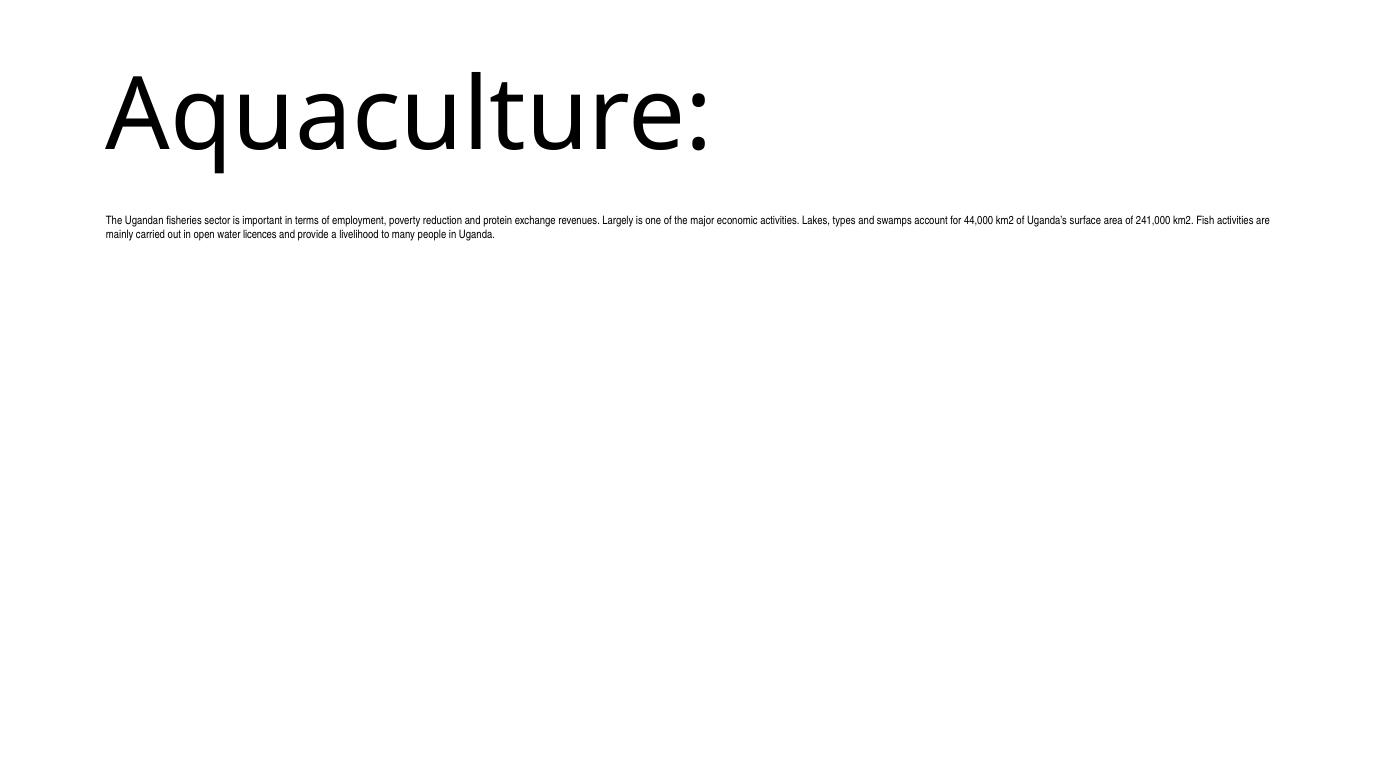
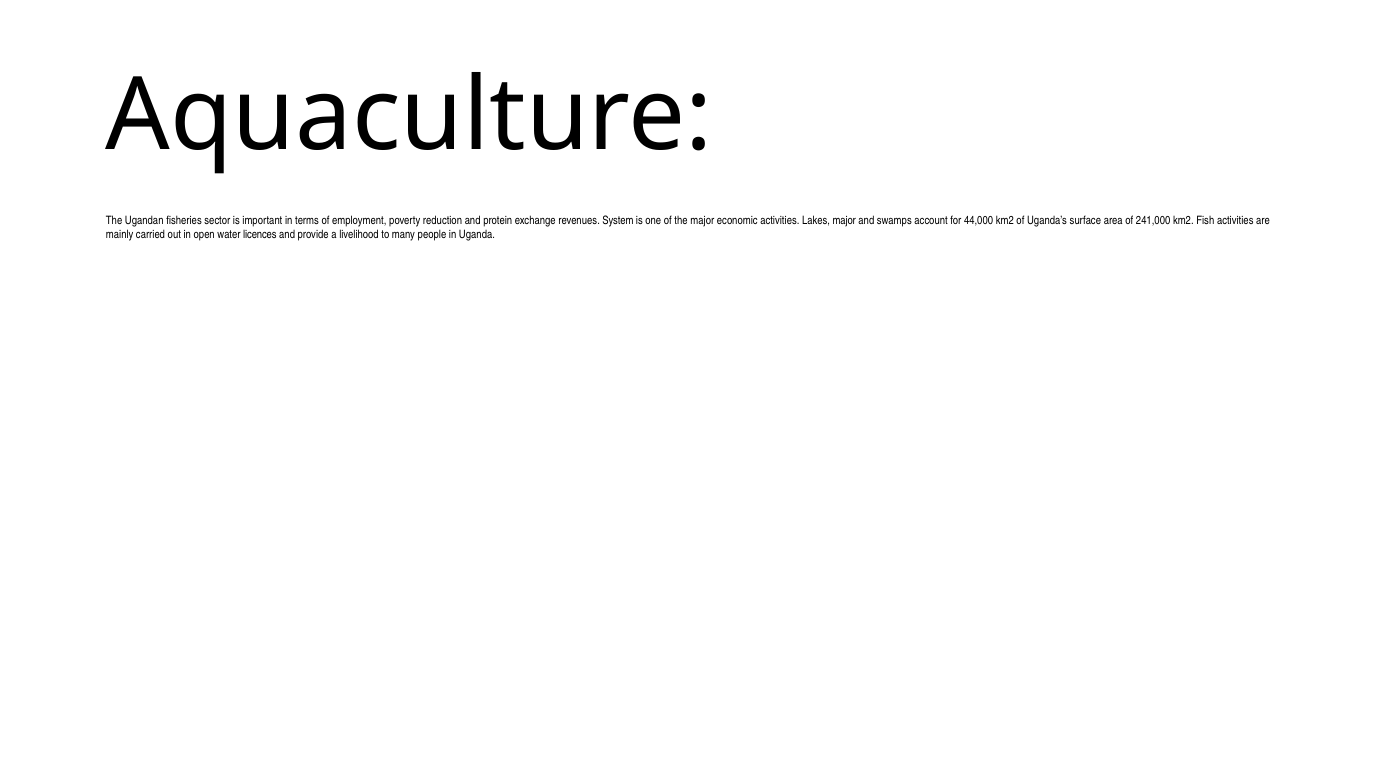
Largely: Largely -> System (618, 221)
Lakes types: types -> major (844, 221)
